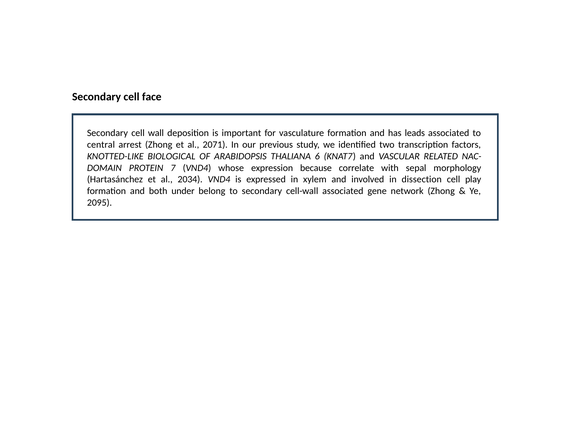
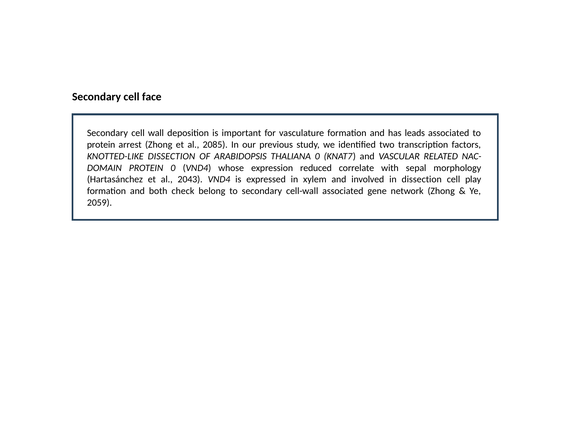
central: central -> protein (101, 145)
2071: 2071 -> 2085 (215, 145)
KNOTTED-LIKE BIOLOGICAL: BIOLOGICAL -> DISSECTION (171, 156)
THALIANA 6: 6 -> 0 (317, 156)
PROTEIN 7: 7 -> 0 (173, 168)
because: because -> reduced (316, 168)
2034: 2034 -> 2043 (190, 179)
under: under -> check (183, 191)
2095: 2095 -> 2059 (99, 203)
